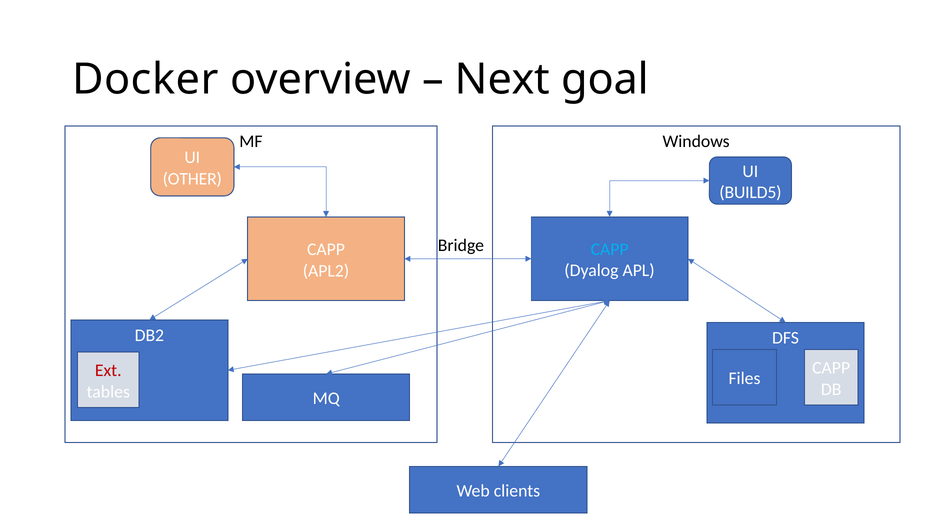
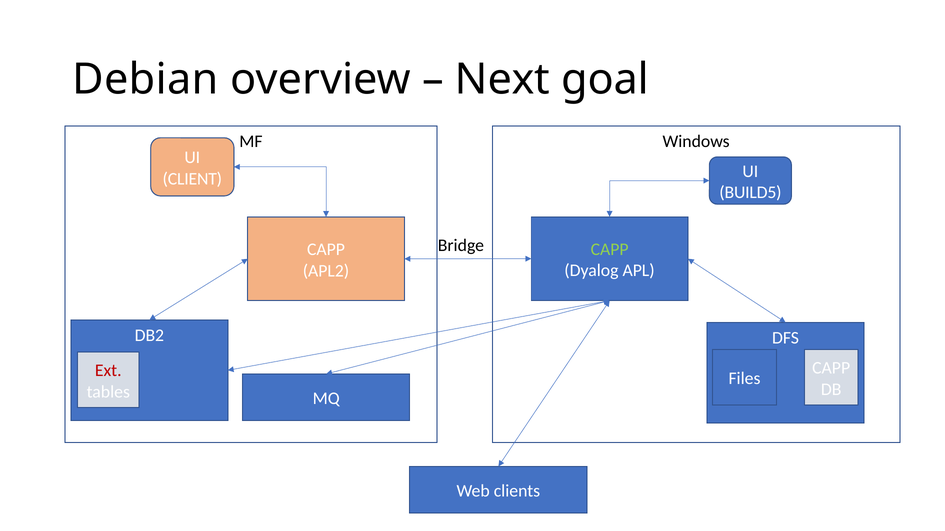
Docker: Docker -> Debian (145, 79)
OTHER: OTHER -> CLIENT (192, 179)
CAPP colour: light blue -> light green (610, 250)
